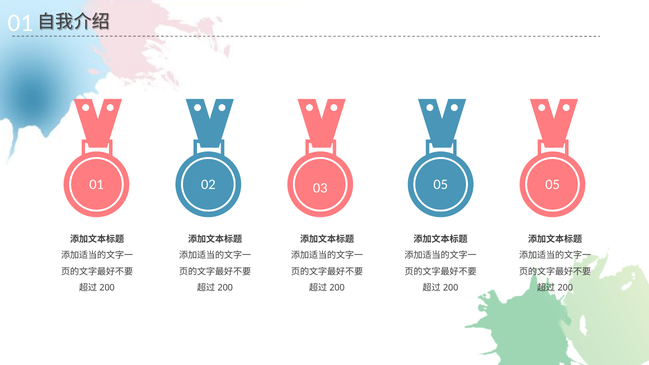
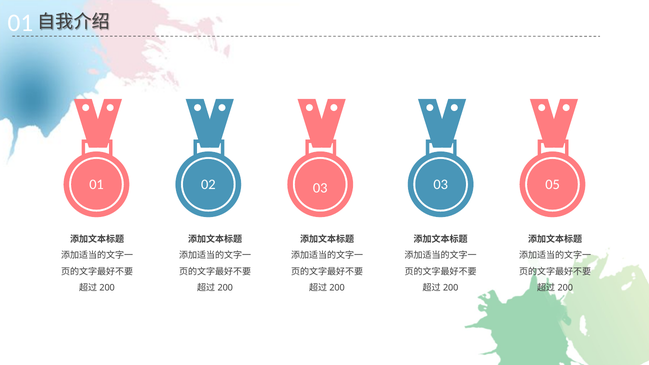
02 05: 05 -> 03 (441, 185)
